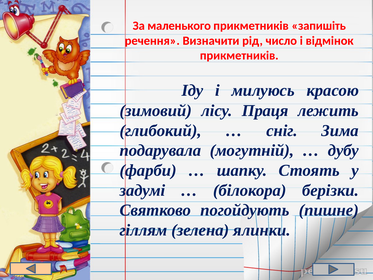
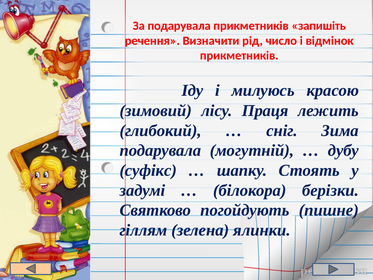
За маленького: маленького -> подарувала (179, 26)
фарби: фарби -> суфікс (148, 170)
